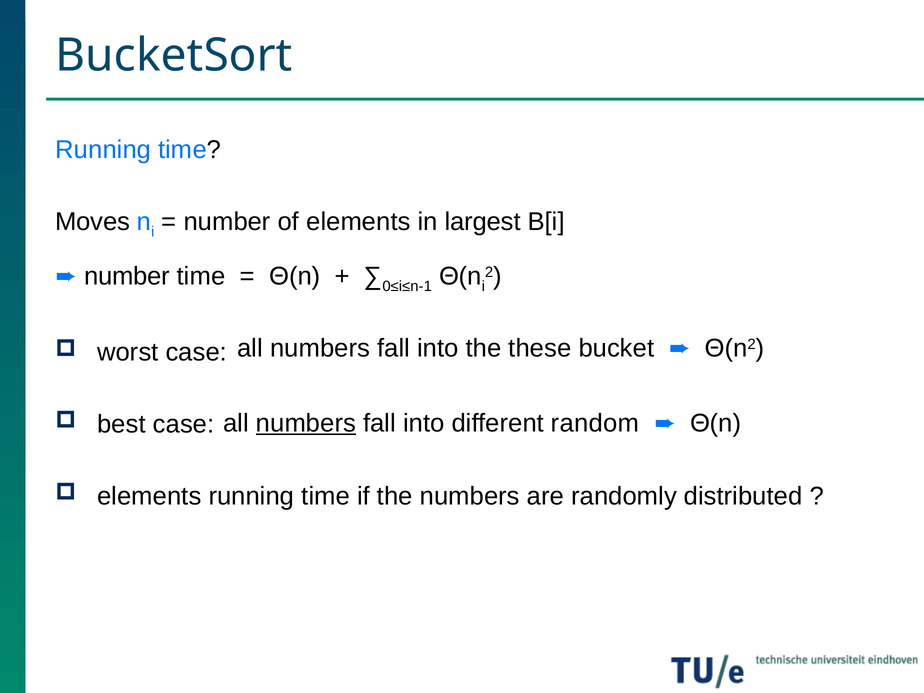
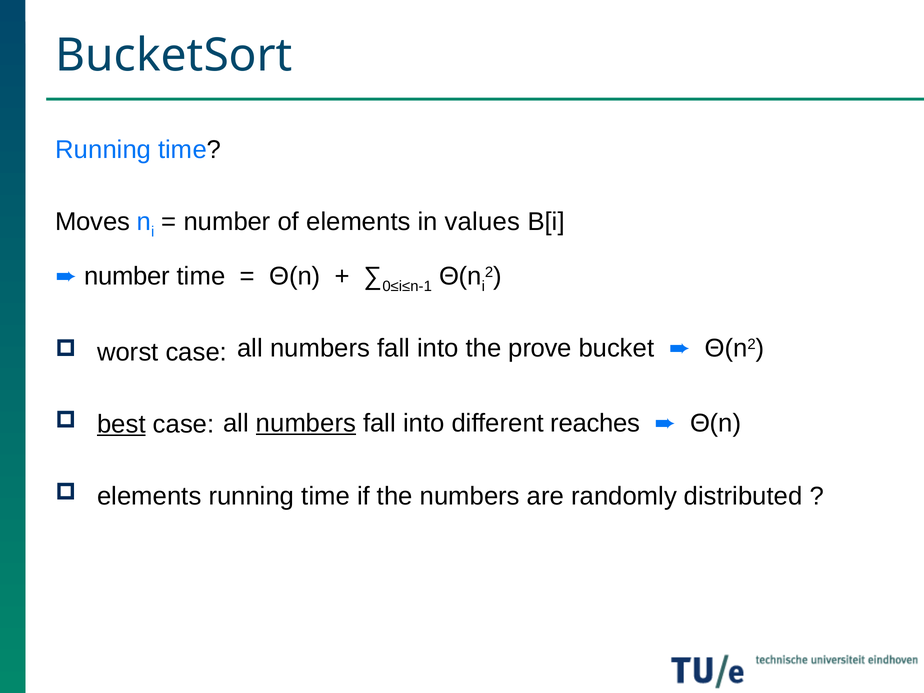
largest: largest -> values (483, 222)
these: these -> prove (540, 348)
random: random -> reaches (595, 423)
best underline: none -> present (121, 424)
